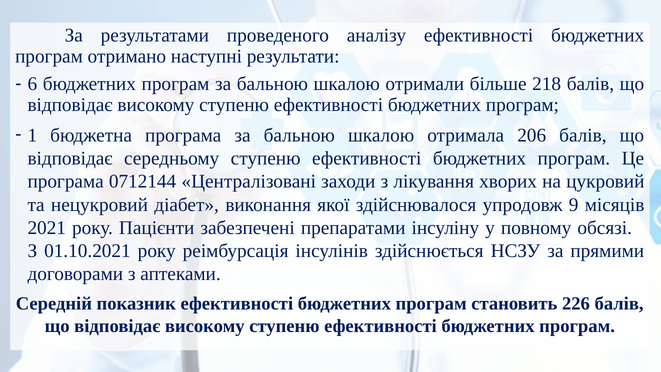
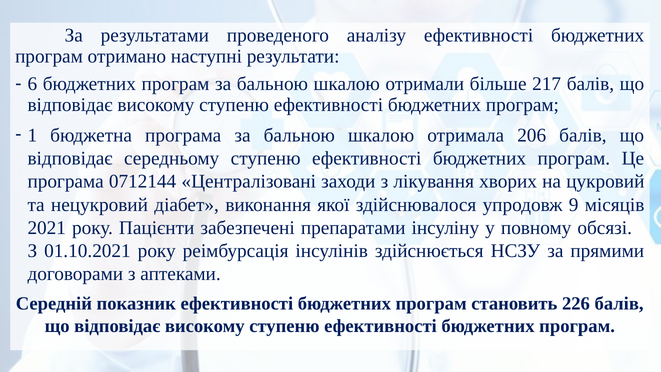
218: 218 -> 217 (547, 84)
